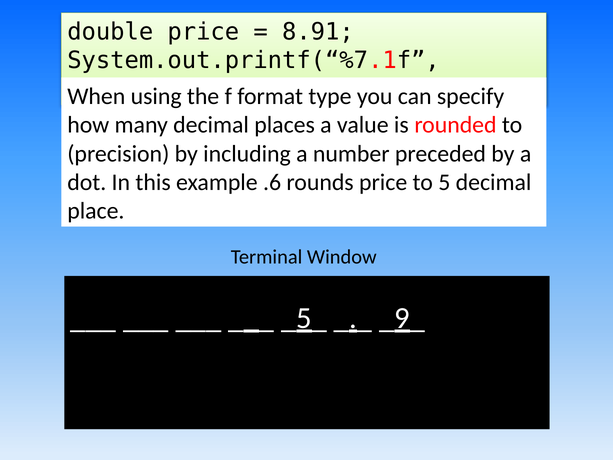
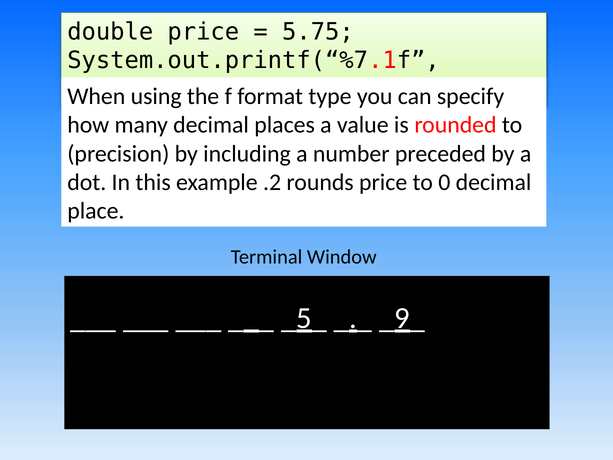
8.91: 8.91 -> 5.75 (318, 32)
.6: .6 -> .2 (272, 182)
5: 5 -> 0 (444, 182)
